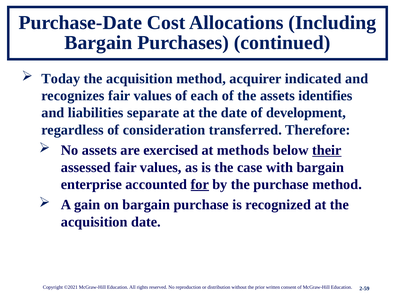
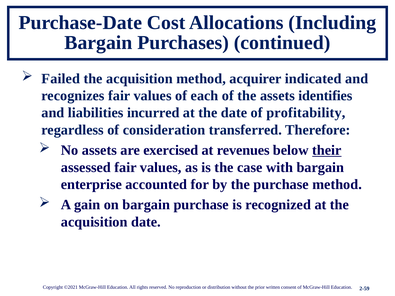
Today: Today -> Failed (61, 79)
separate: separate -> incurred (153, 113)
development: development -> profitability (306, 113)
methods: methods -> revenues (243, 150)
for underline: present -> none (200, 185)
